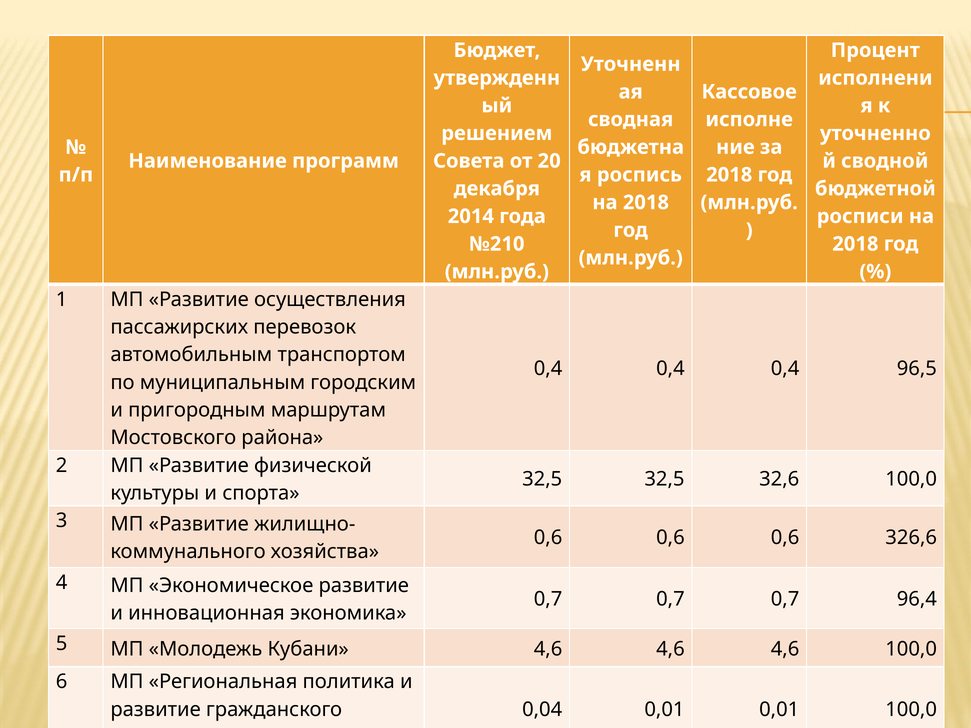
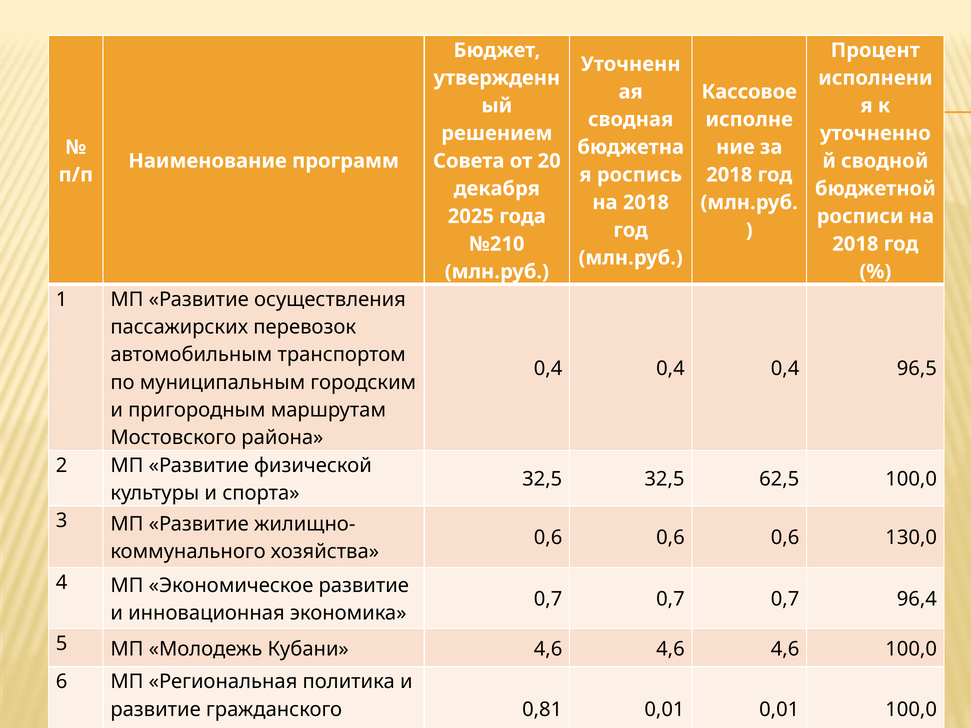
2014: 2014 -> 2025 (471, 216)
32,6: 32,6 -> 62,5 (779, 479)
326,6: 326,6 -> 130,0 (911, 538)
0,04: 0,04 -> 0,81 (542, 710)
